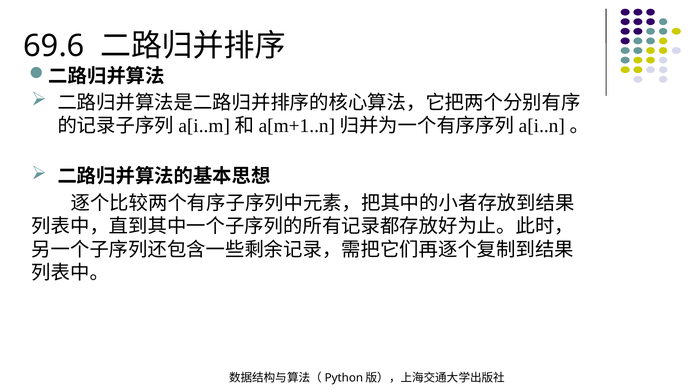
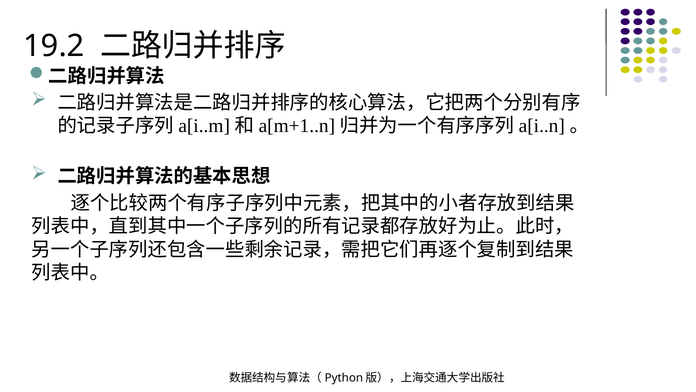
69.6: 69.6 -> 19.2 (54, 46)
